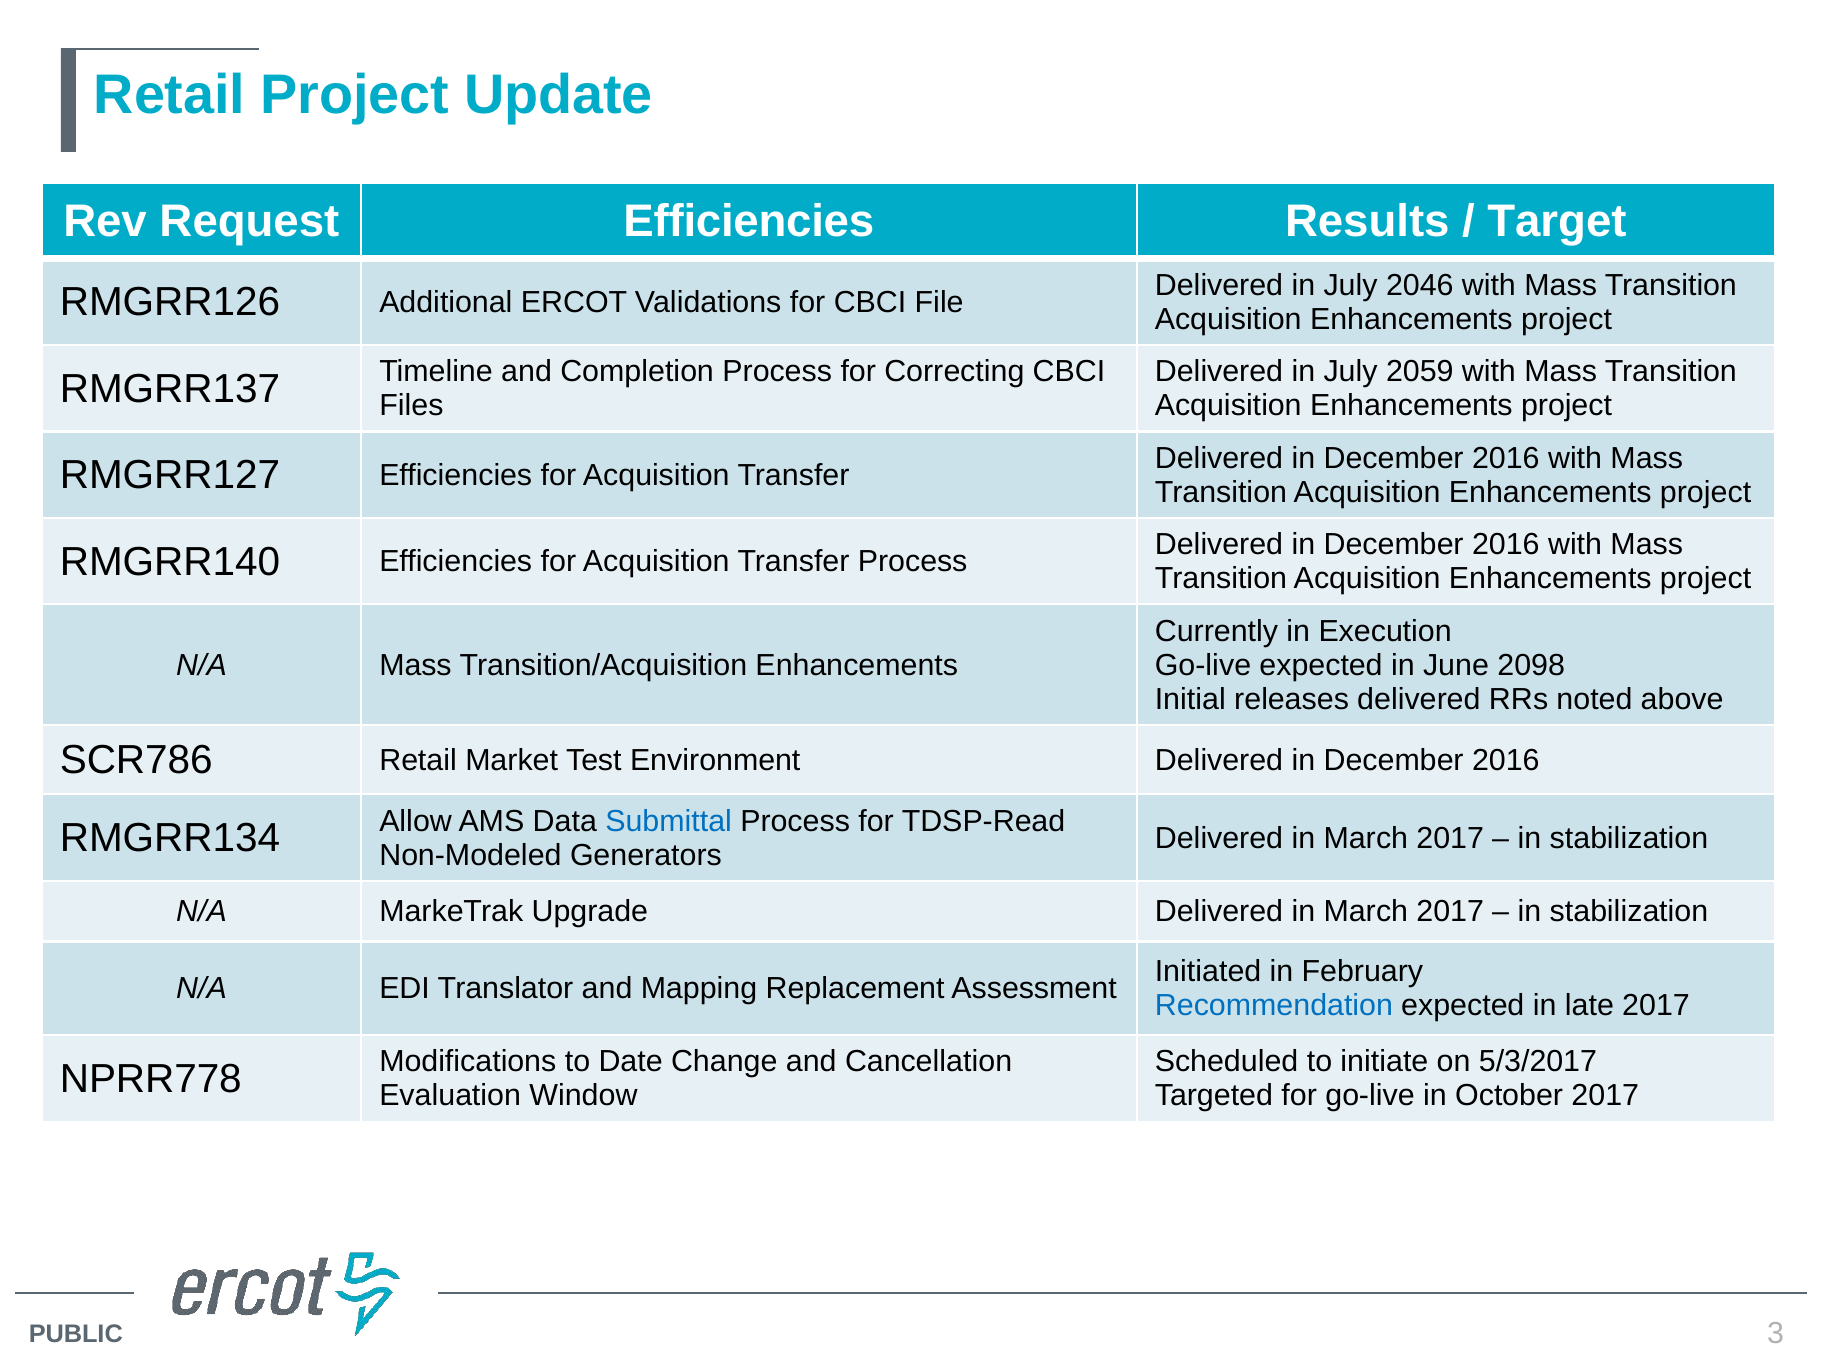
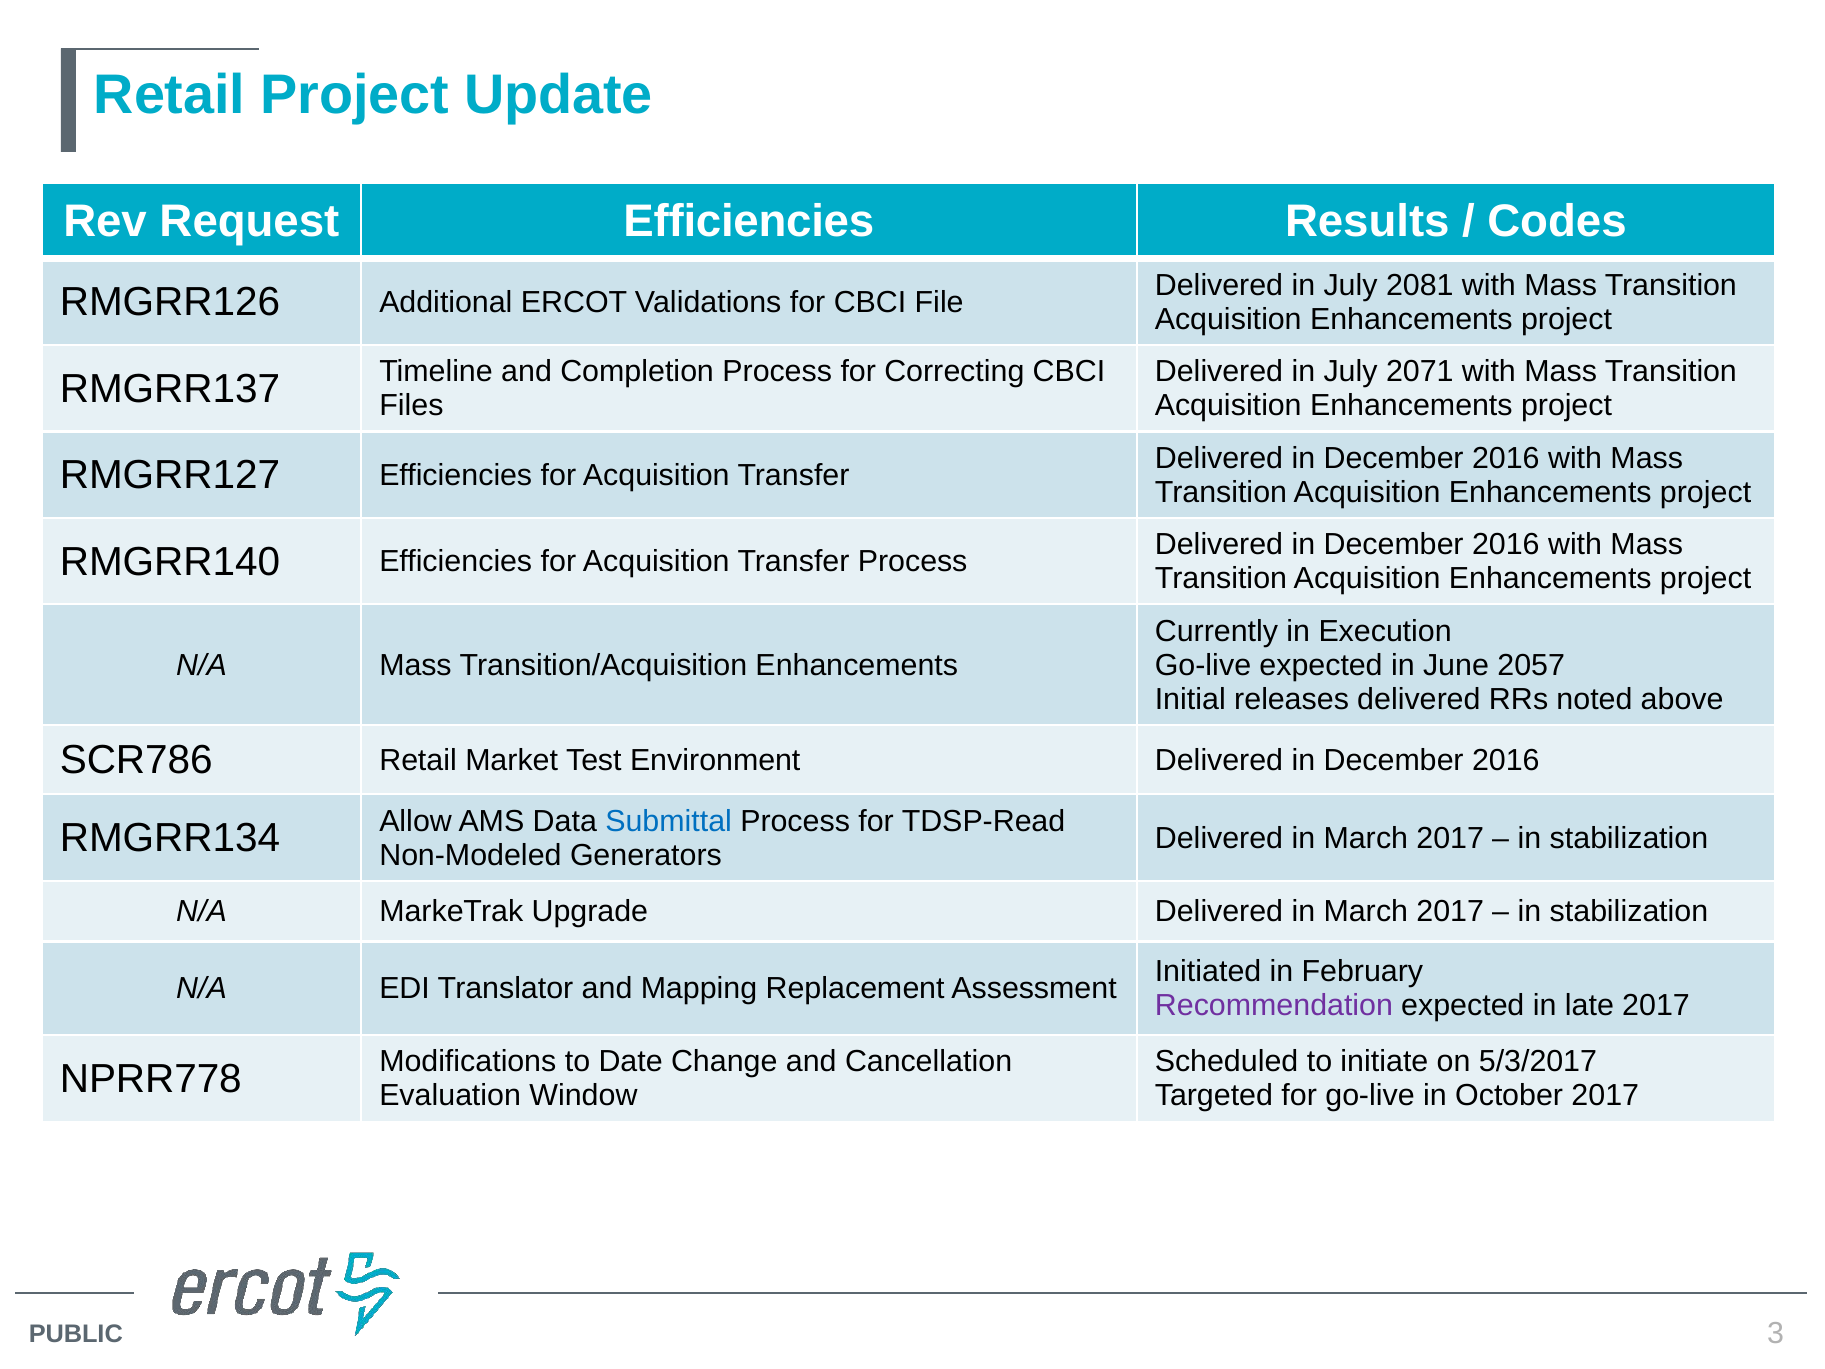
Target: Target -> Codes (1557, 221)
2046: 2046 -> 2081 (1420, 285)
2059: 2059 -> 2071 (1420, 372)
2098: 2098 -> 2057 (1531, 665)
Recommendation colour: blue -> purple (1274, 1006)
